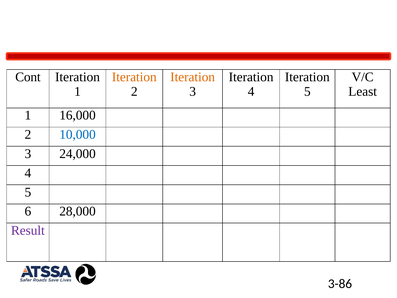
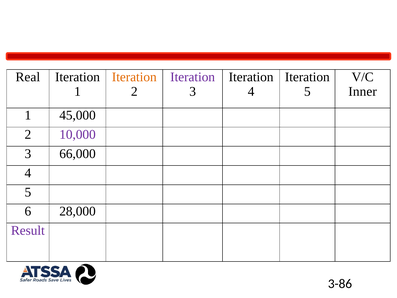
Cont: Cont -> Real (28, 77)
Iteration colour: orange -> purple (193, 77)
Least: Least -> Inner (363, 92)
16,000: 16,000 -> 45,000 (78, 115)
10,000 colour: blue -> purple (78, 134)
24,000: 24,000 -> 66,000 (78, 154)
